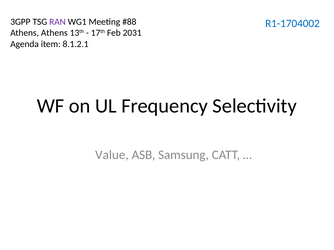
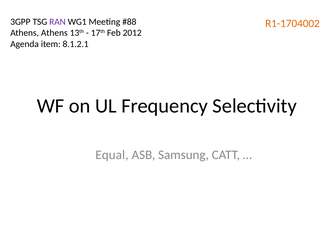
R1-1704002 colour: blue -> orange (292, 24)
2031: 2031 -> 2012 (132, 33)
Value: Value -> Equal (112, 155)
